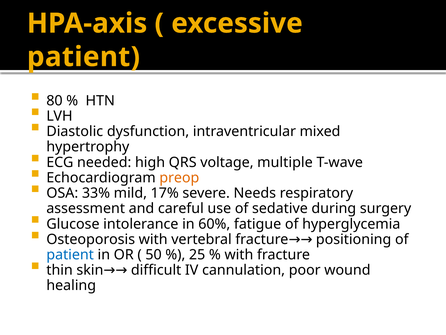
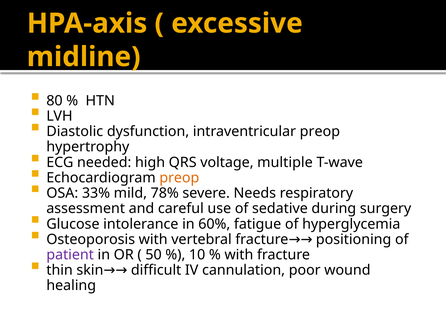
patient: patient -> midline (84, 57)
intraventricular mixed: mixed -> preop (320, 131)
17%: 17% -> 78% (165, 193)
patient colour: blue -> purple (70, 254)
25: 25 -> 10 (197, 254)
